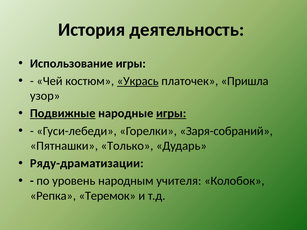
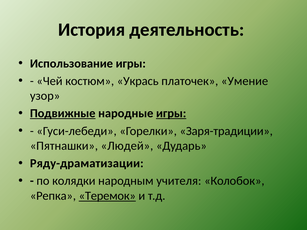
Укрась underline: present -> none (138, 81)
Пришла: Пришла -> Умение (245, 81)
Заря-собраний: Заря-собраний -> Заря-традиции (226, 131)
Только: Только -> Людей (127, 146)
уровень: уровень -> колядки (74, 181)
Теремок underline: none -> present (107, 196)
